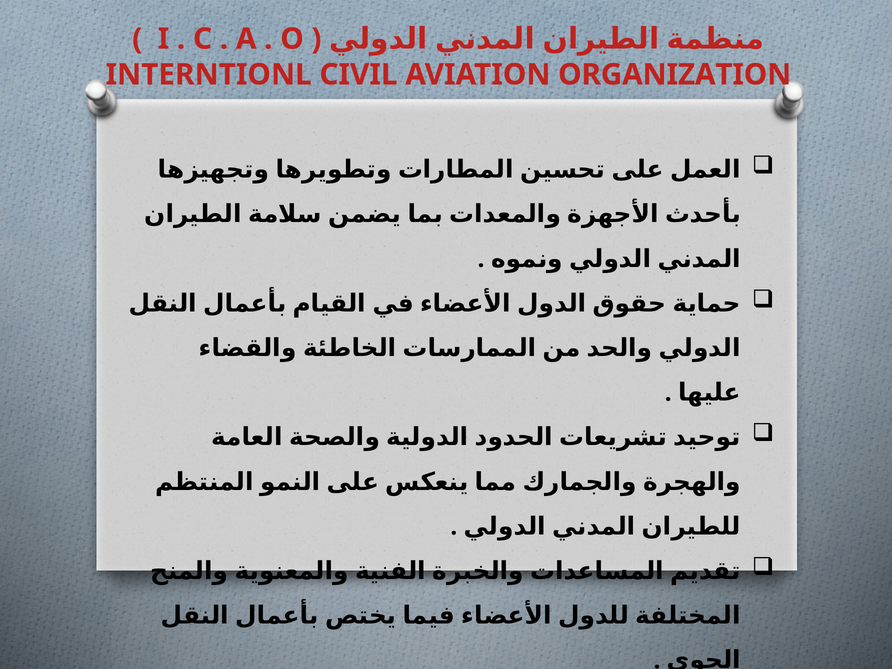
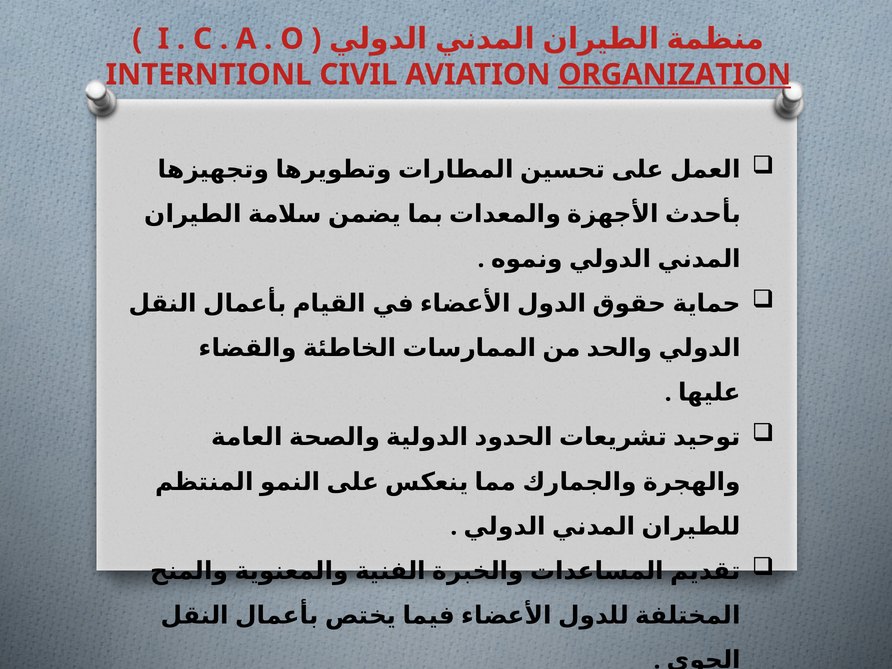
ORGANIZATION underline: none -> present (675, 75)
